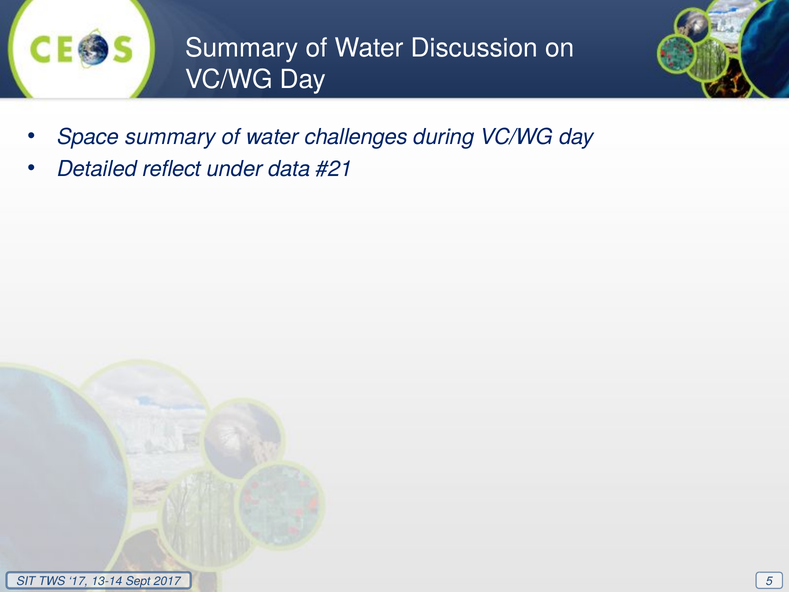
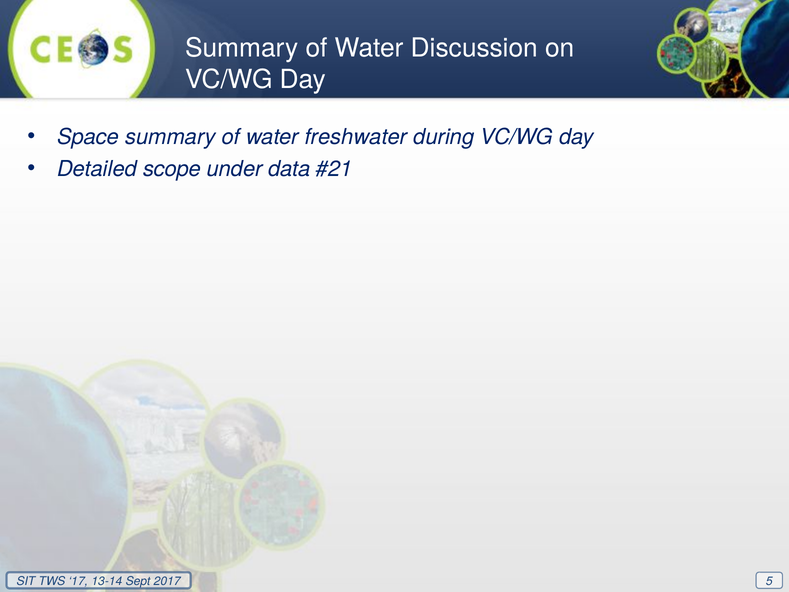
challenges: challenges -> freshwater (356, 137)
reflect: reflect -> scope (172, 169)
